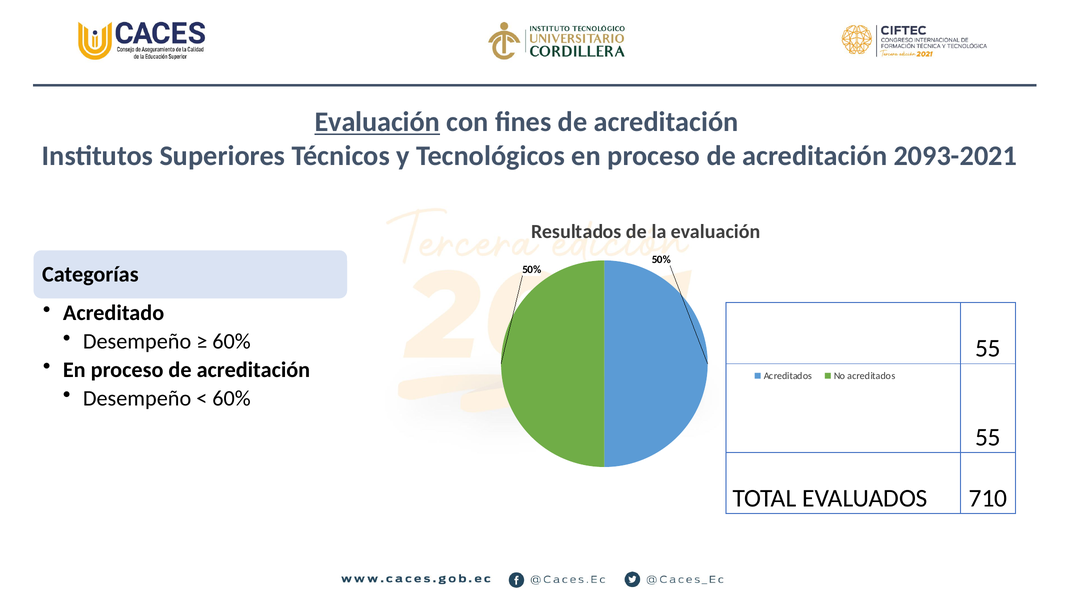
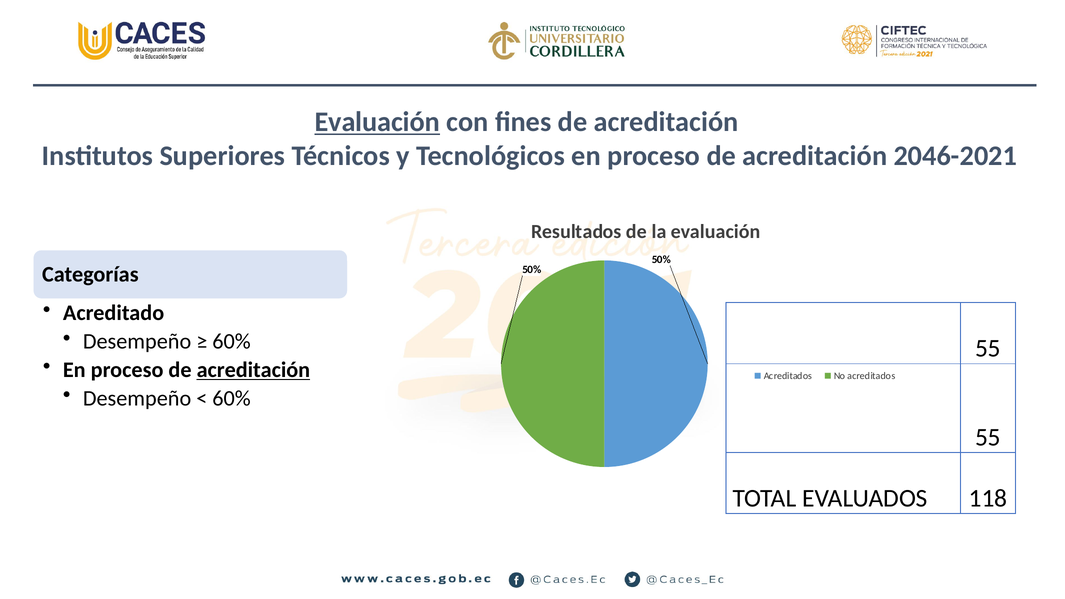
2093-2021: 2093-2021 -> 2046-2021 (955, 156)
acreditación underline: none -> present (253, 370)
710: 710 -> 118 (988, 498)
